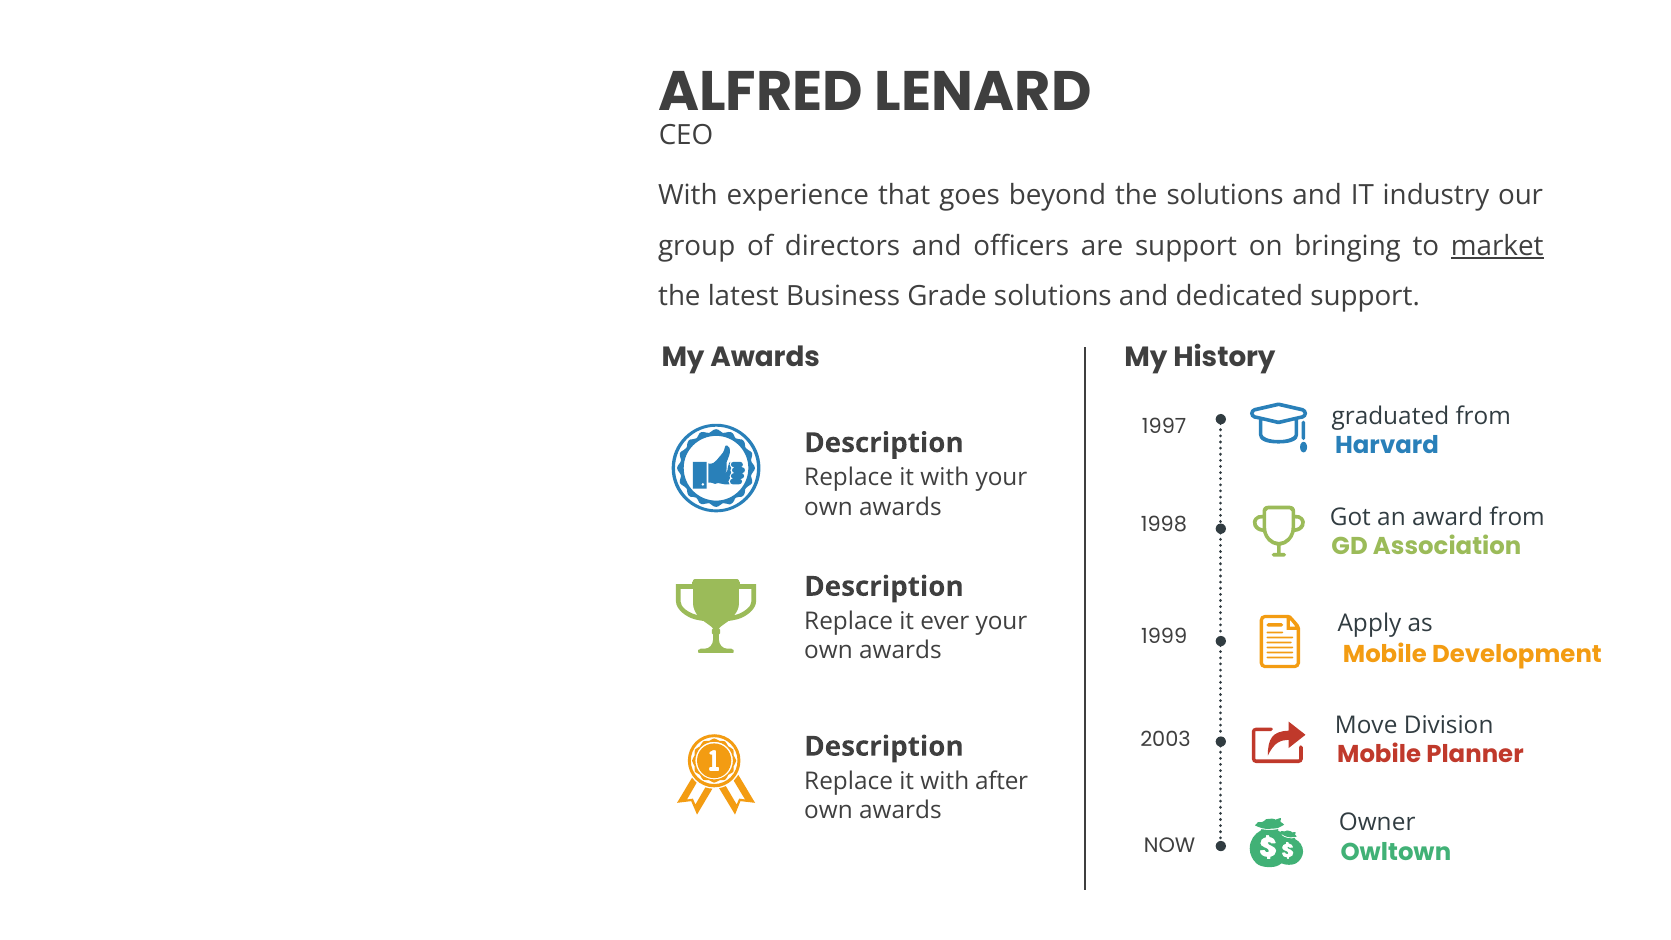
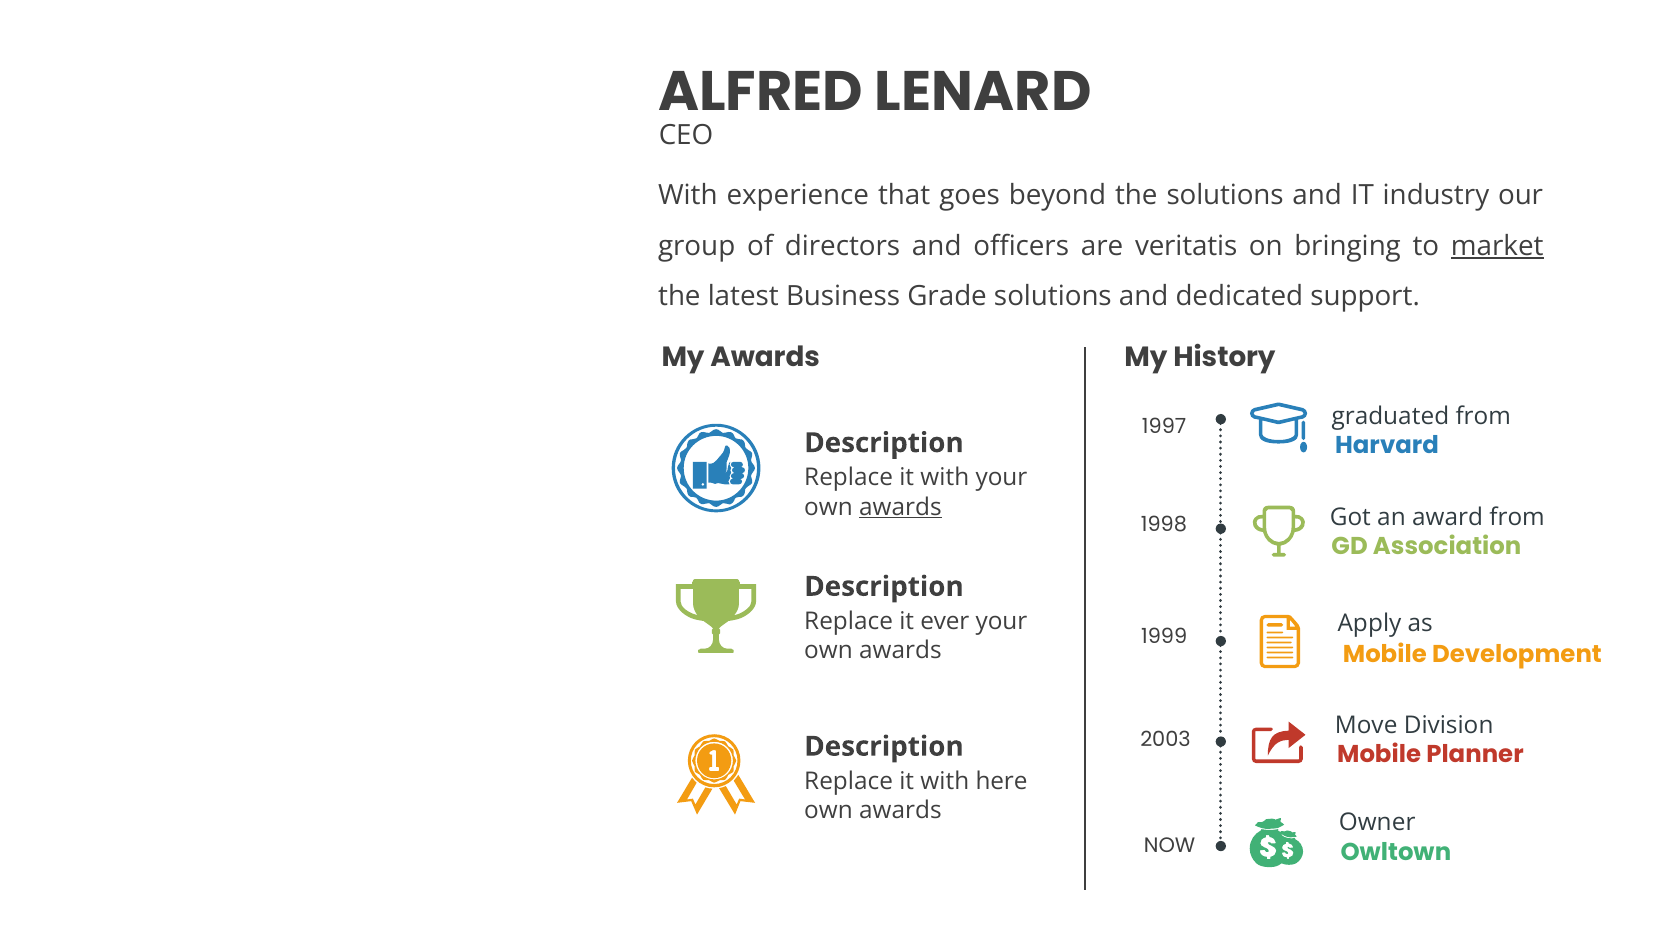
are support: support -> veritatis (1186, 246)
awards underline: none -> present (900, 507)
after: after -> here (1002, 781)
